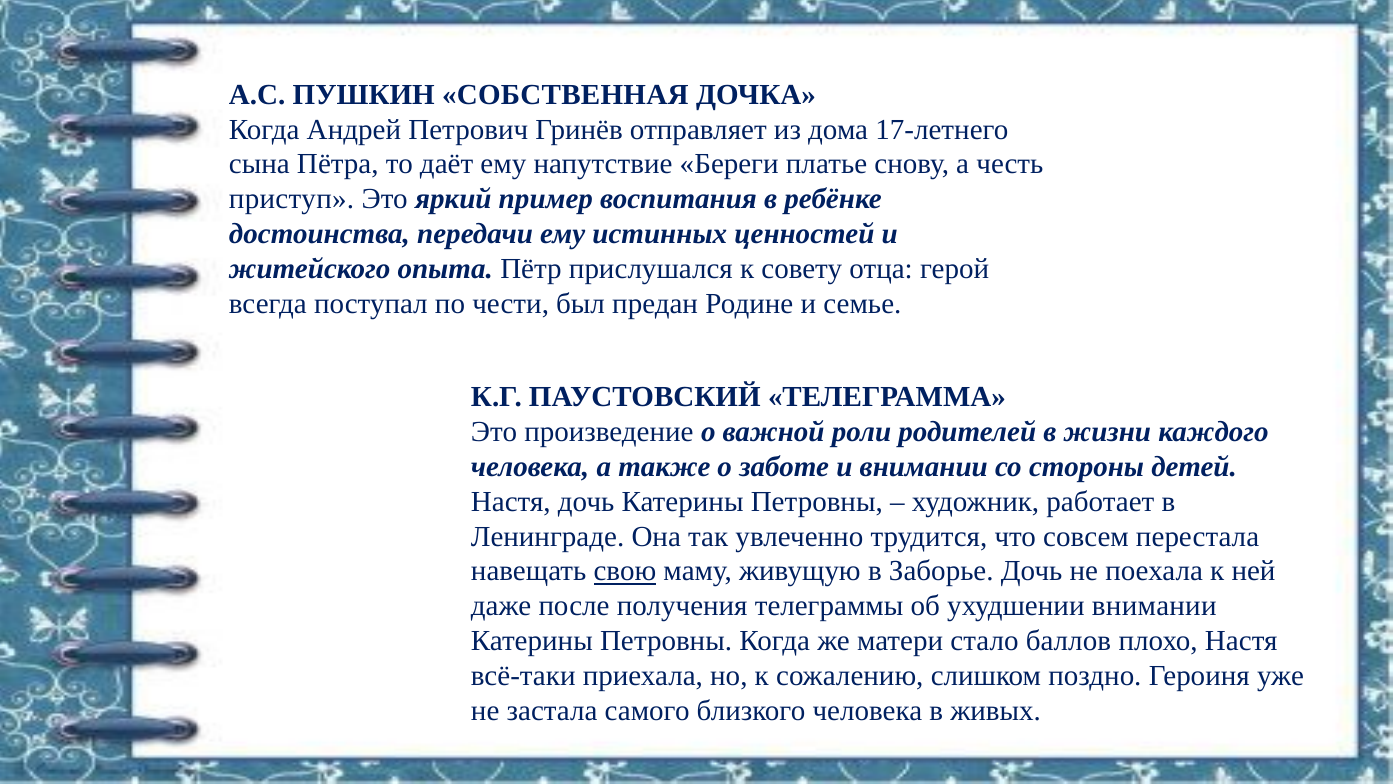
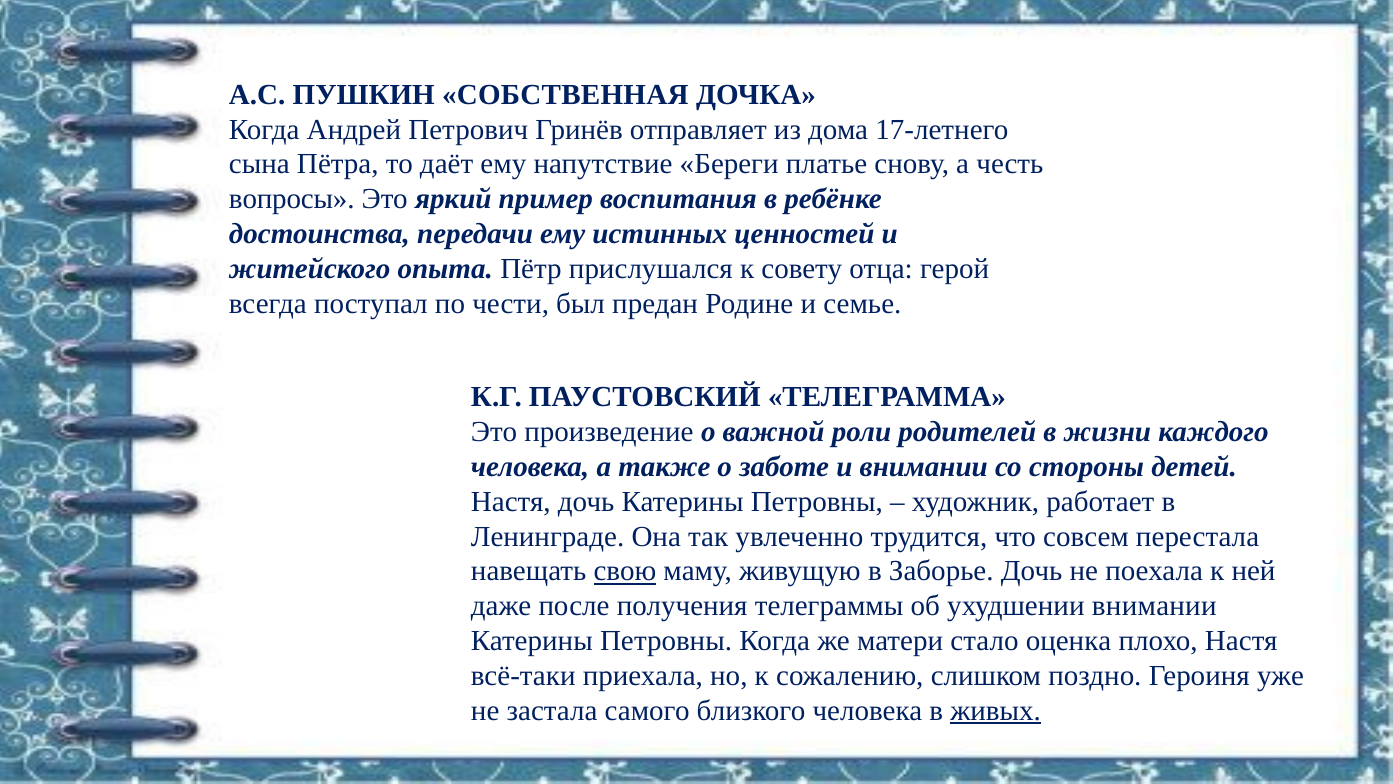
приступ: приступ -> вопросы (292, 199)
баллов: баллов -> оценка (1069, 641)
живых underline: none -> present (996, 710)
